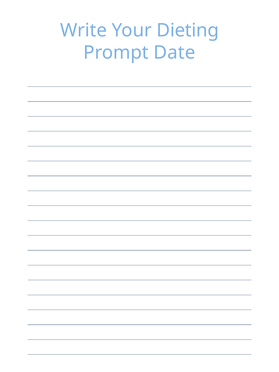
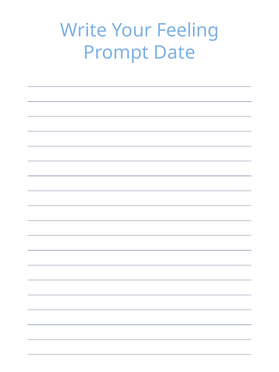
Dieting: Dieting -> Feeling (188, 30)
